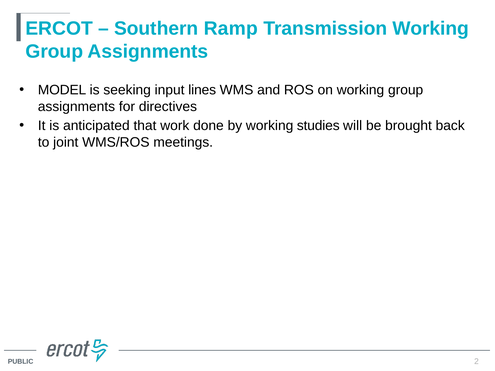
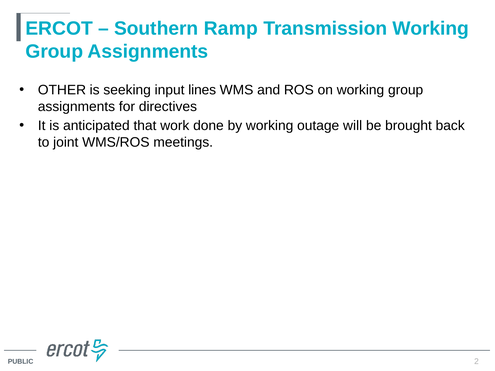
MODEL: MODEL -> OTHER (62, 90)
studies: studies -> outage (318, 126)
